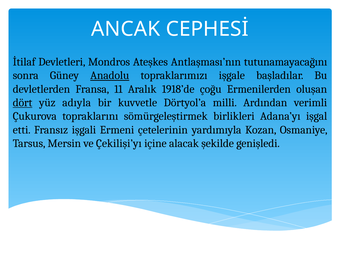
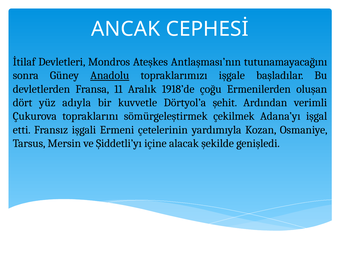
dört underline: present -> none (23, 103)
milli: milli -> şehit (225, 103)
birlikleri: birlikleri -> çekilmek (234, 116)
Çekilişi’yı: Çekilişi’yı -> Şiddetli’yı (119, 143)
